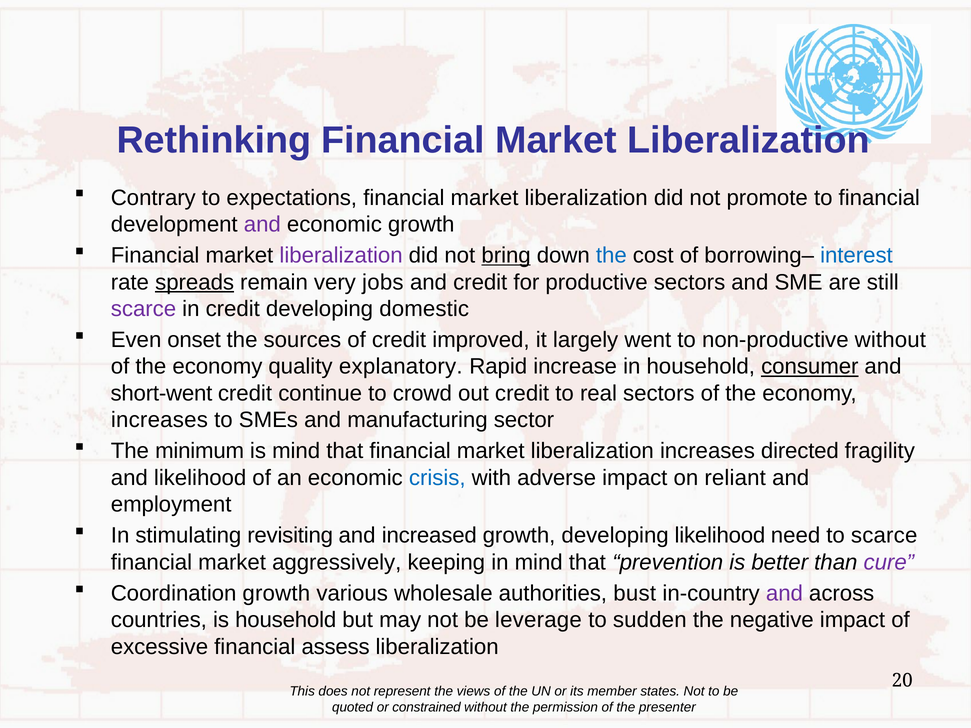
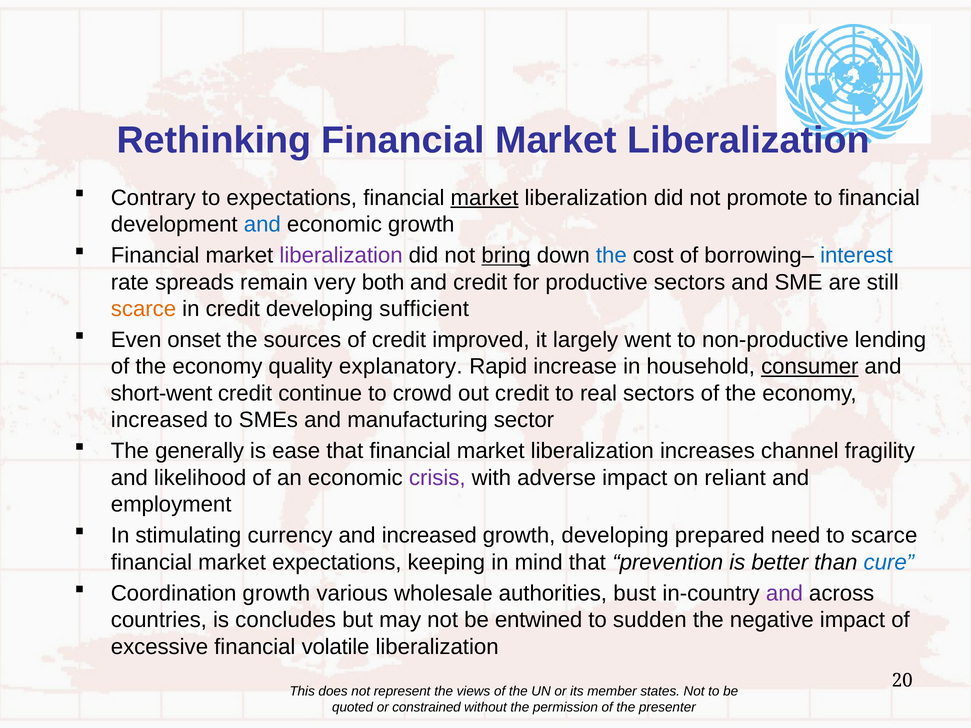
market underline: none -> present (485, 198)
and colour: purple -> blue (262, 224)
spreads underline: present -> none (195, 282)
jobs: jobs -> both (383, 282)
scarce colour: purple -> orange (144, 309)
domestic: domestic -> sufficient (424, 309)
non-productive without: without -> lending (890, 340)
increases: increases -> increased (159, 420)
minimum: minimum -> generally (200, 451)
is mind: mind -> ease (296, 451)
directed: directed -> channel (800, 451)
crisis colour: blue -> purple (437, 478)
revisiting: revisiting -> currency (290, 536)
developing likelihood: likelihood -> prepared (720, 536)
market aggressively: aggressively -> expectations (337, 562)
cure colour: purple -> blue (889, 562)
is household: household -> concludes (286, 620)
leverage: leverage -> entwined (539, 620)
assess: assess -> volatile (336, 647)
